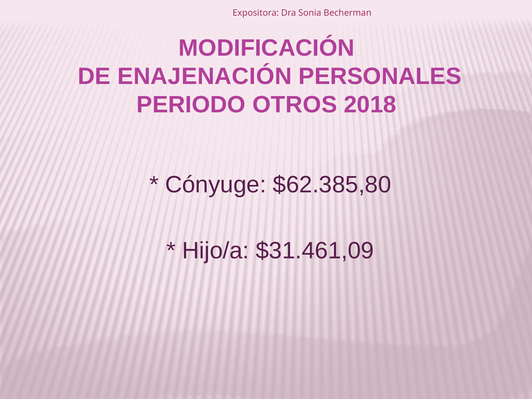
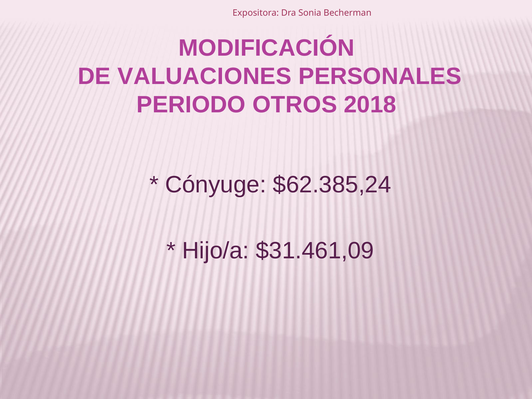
ENAJENACIÓN: ENAJENACIÓN -> VALUACIONES (205, 76)
$62.385,80: $62.385,80 -> $62.385,24 (332, 185)
